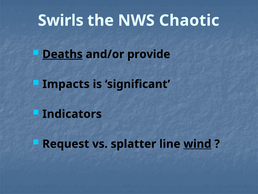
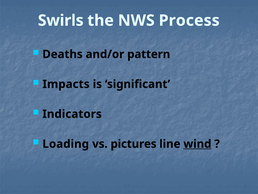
Chaotic: Chaotic -> Process (189, 20)
Deaths underline: present -> none (63, 54)
provide: provide -> pattern (149, 54)
Request: Request -> Loading (66, 144)
splatter: splatter -> pictures (134, 144)
